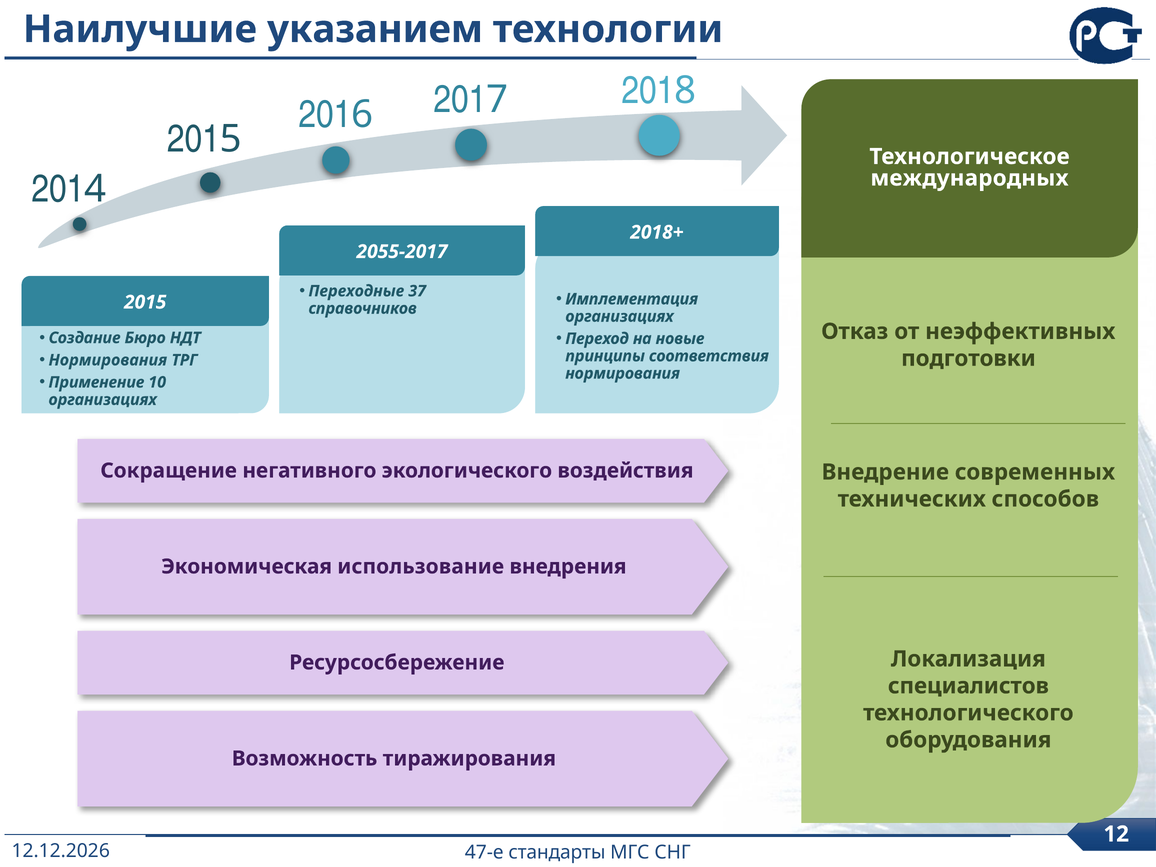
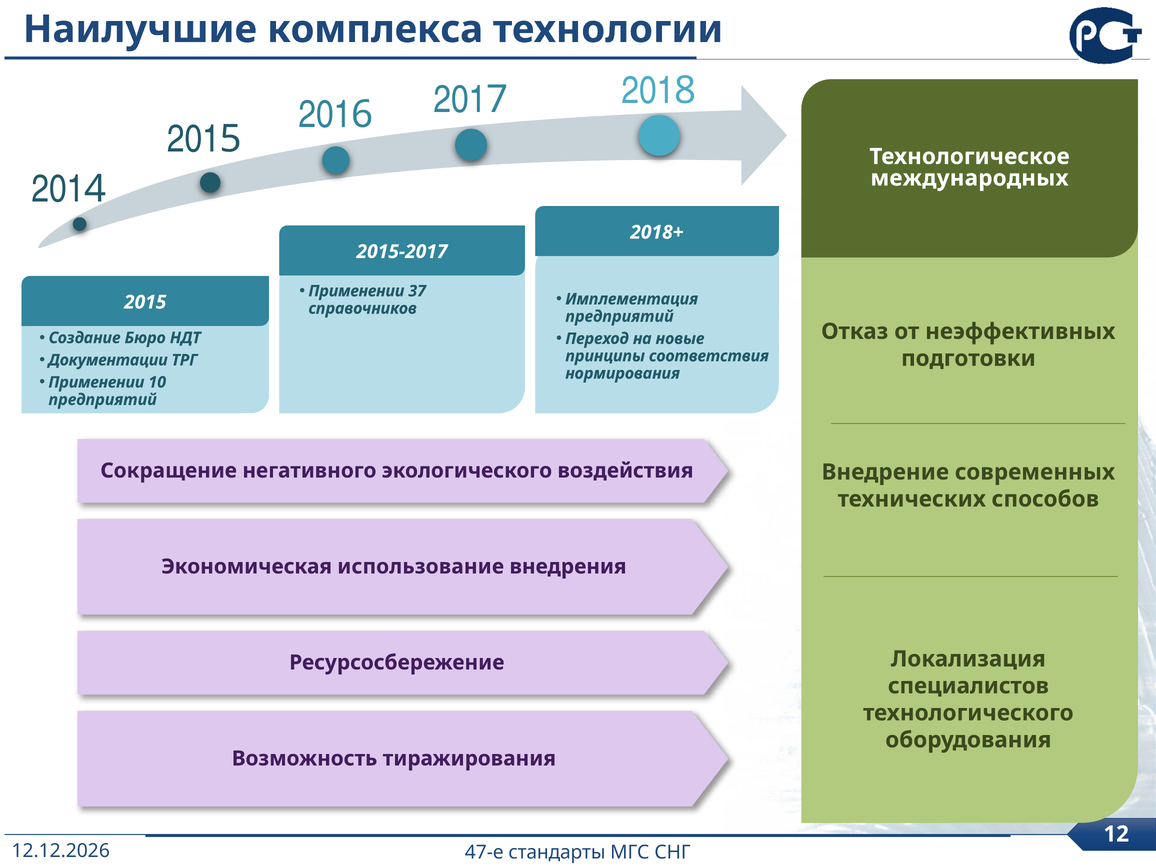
указанием: указанием -> комплекса (375, 29)
2055-2017: 2055-2017 -> 2015-2017 (402, 252)
Переходные: Переходные -> Применении (356, 291)
организациях: организациях -> предприятий (619, 316)
Нормирования: Нормирования -> Документации (108, 360)
Применение: Применение -> Применении (96, 382)
организациях: организациях -> предприятий (103, 400)
